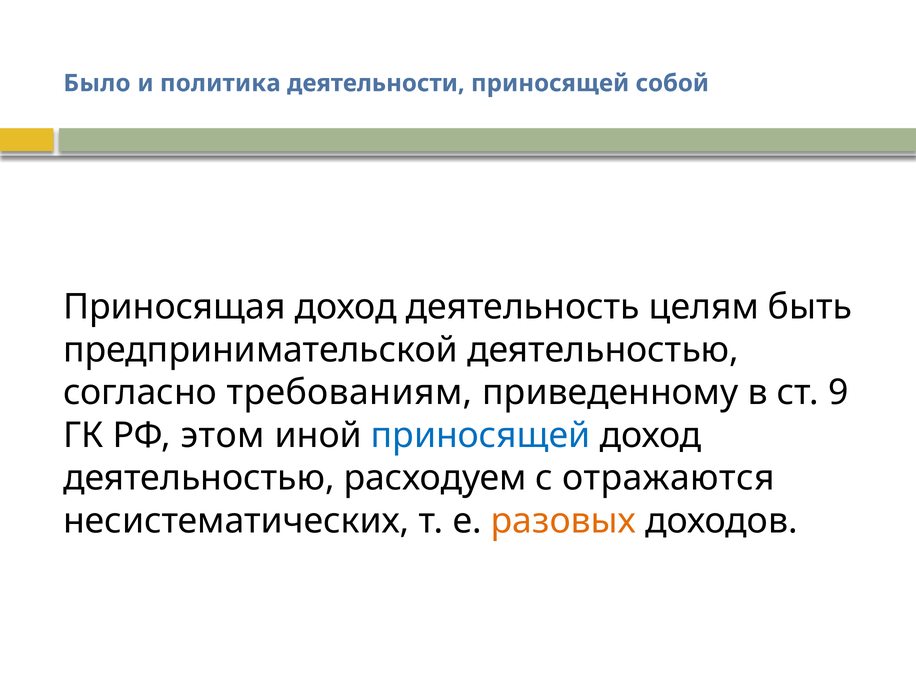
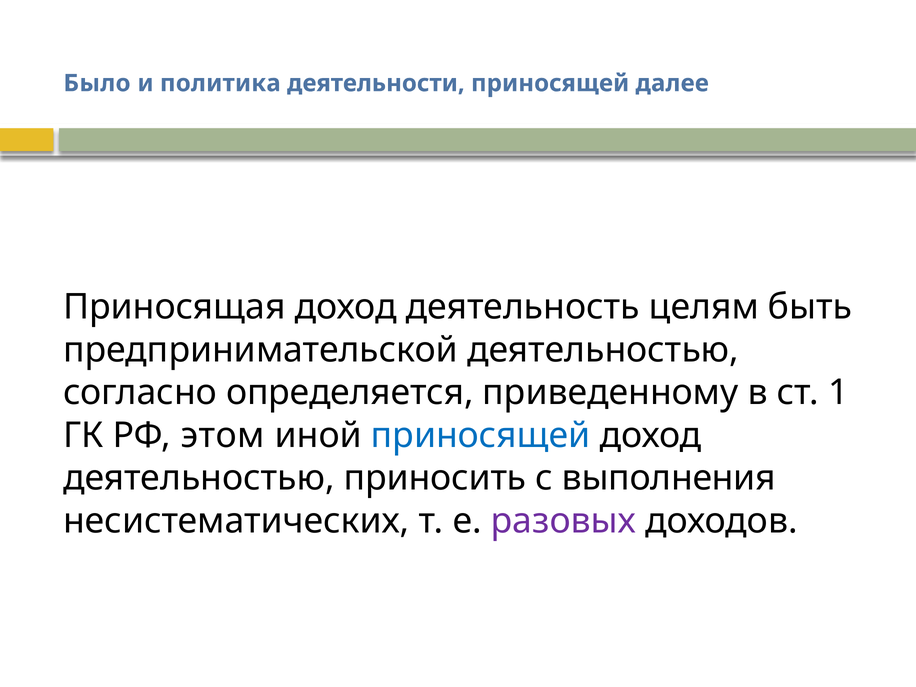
собой: собой -> далее (672, 83)
требованиям: требованиям -> определяется (350, 393)
9: 9 -> 1 (838, 393)
расходуем: расходуем -> приносить (435, 478)
отражаются: отражаются -> выполнения (669, 478)
разовых colour: orange -> purple (563, 521)
